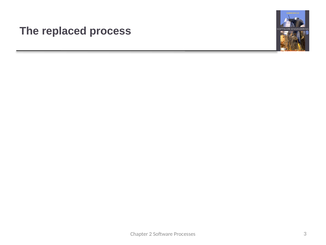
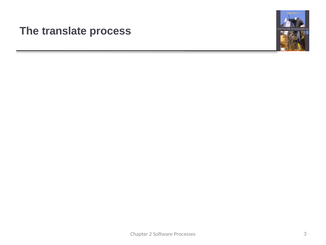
replaced: replaced -> translate (64, 31)
